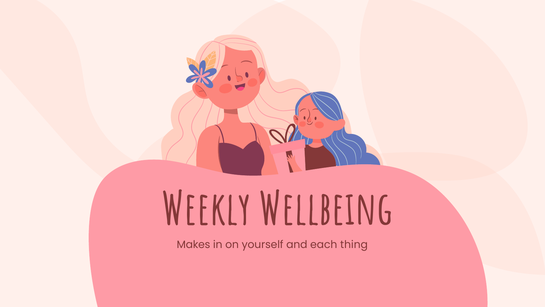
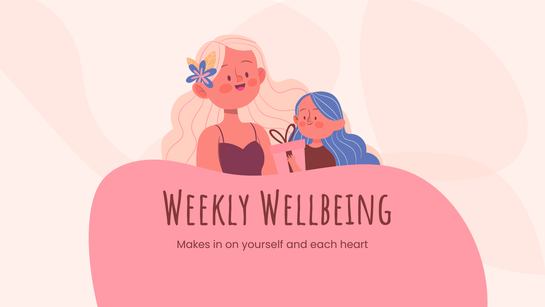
thing: thing -> heart (354, 244)
